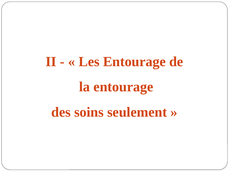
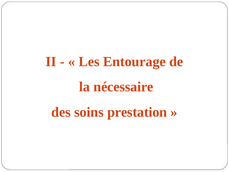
la entourage: entourage -> nécessaire (123, 87)
seulement: seulement -> prestation (137, 112)
